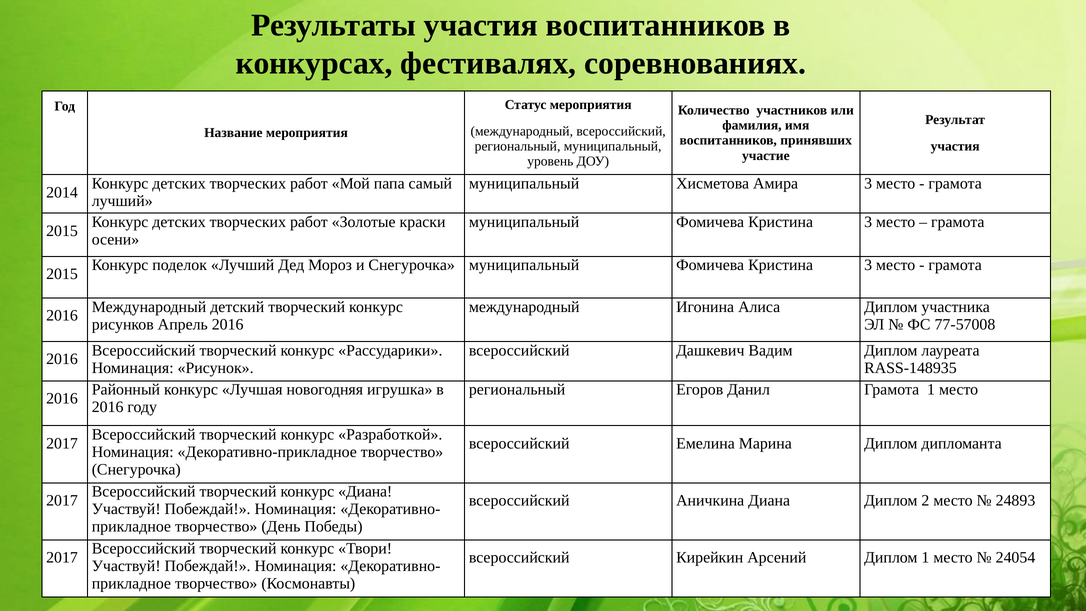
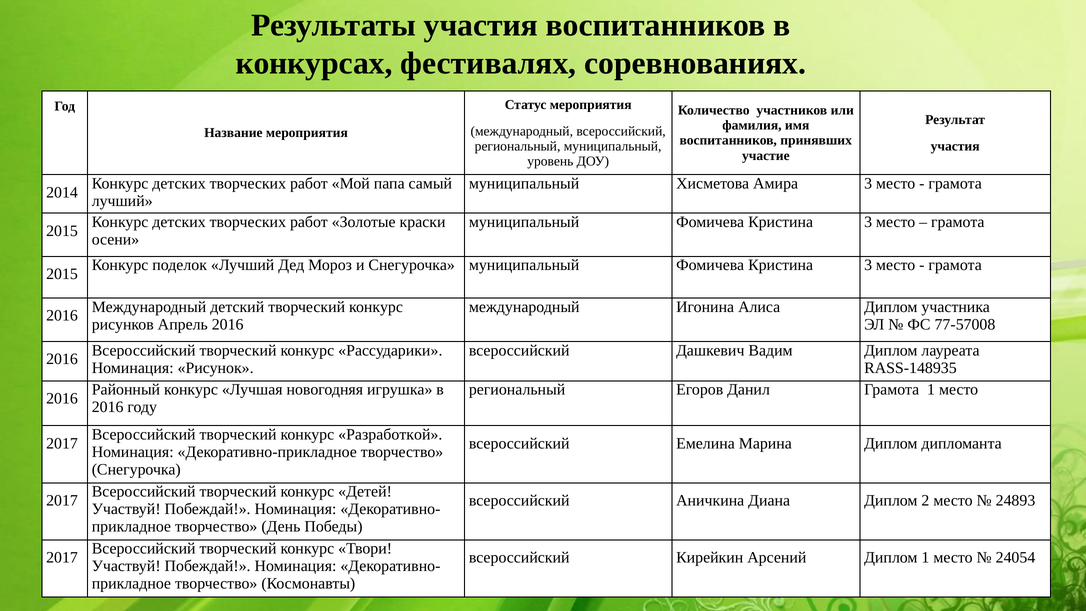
конкурс Диана: Диана -> Детей (365, 492)
